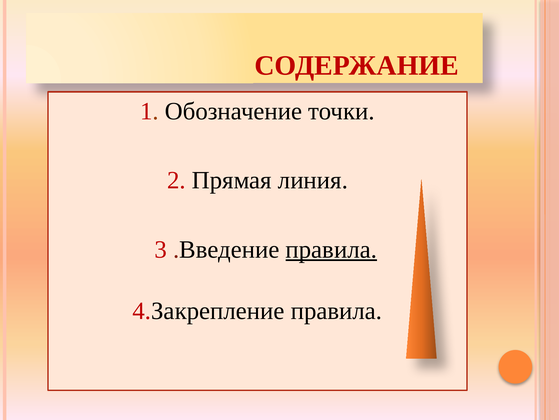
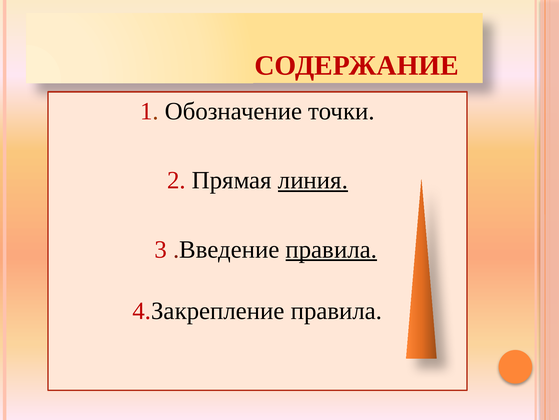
линия underline: none -> present (313, 180)
